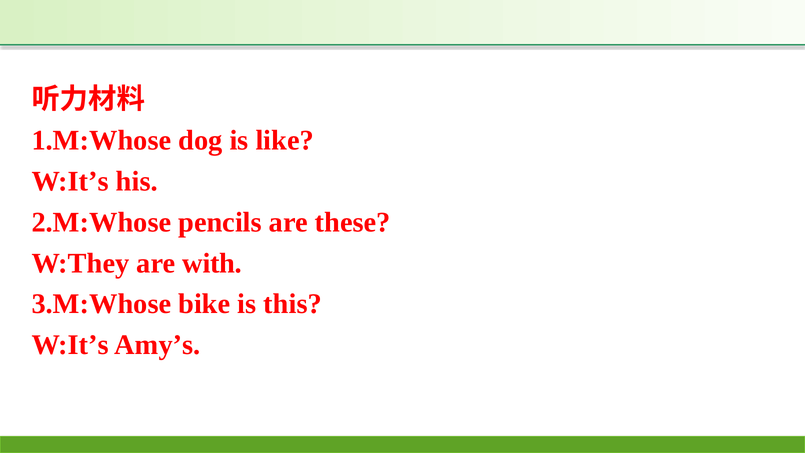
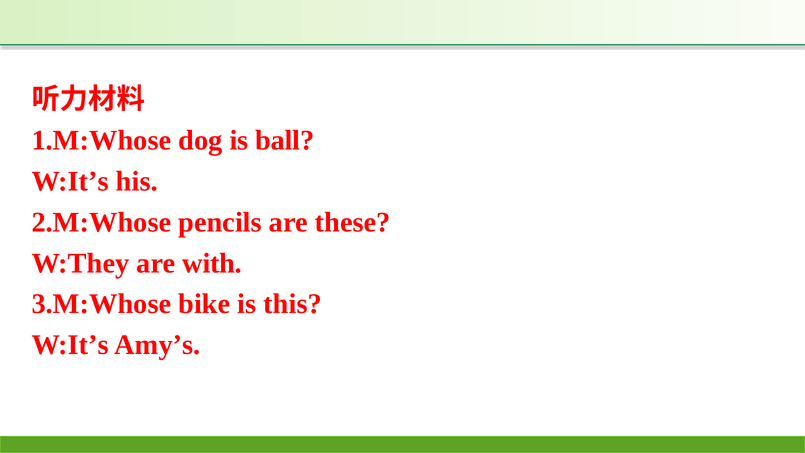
like: like -> ball (285, 140)
